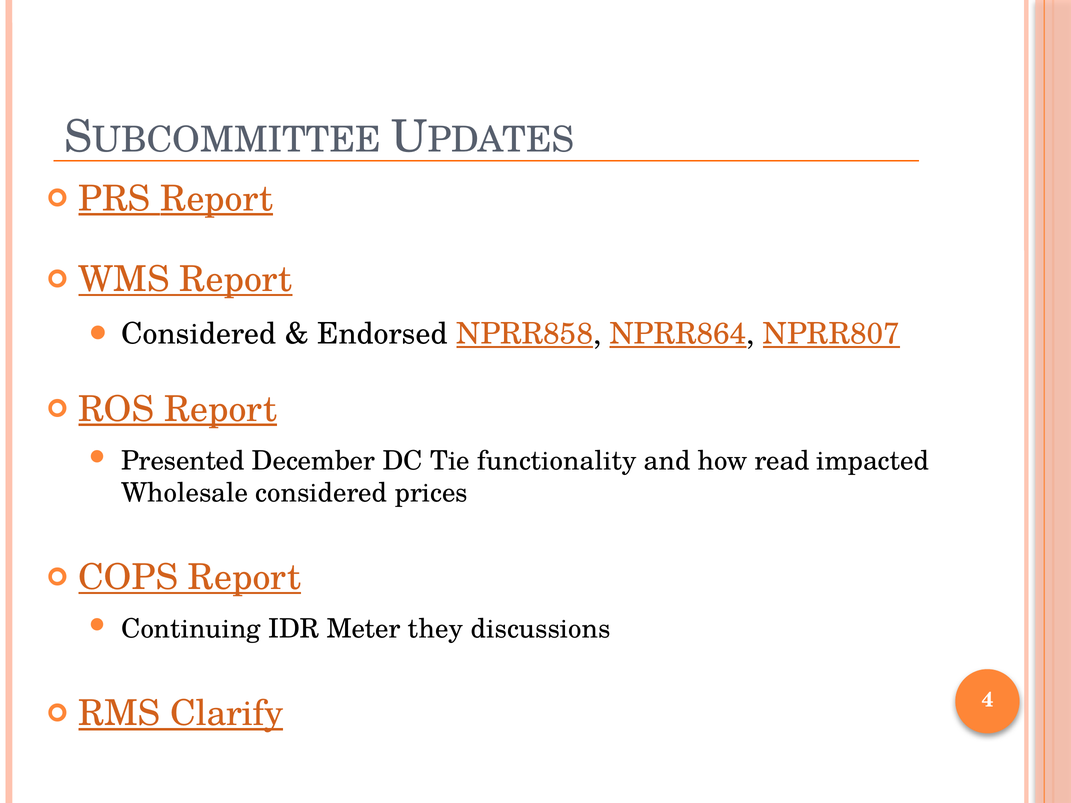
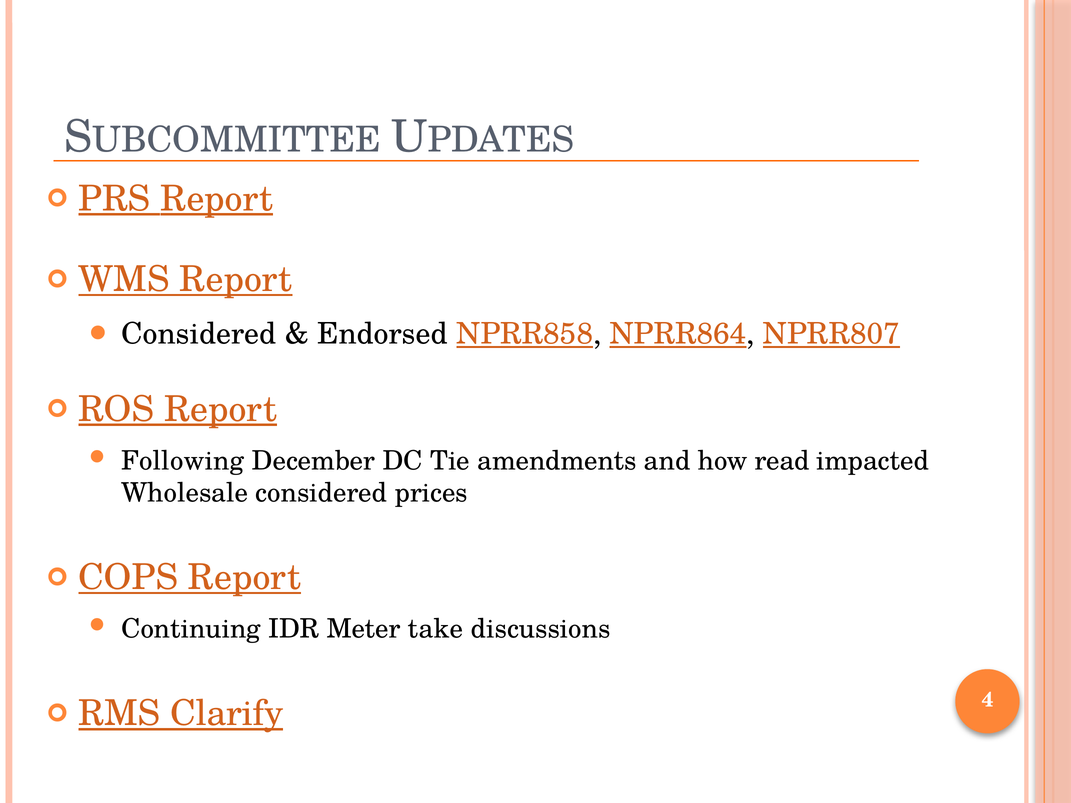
Presented: Presented -> Following (183, 461)
functionality: functionality -> amendments (557, 461)
they: they -> take (436, 629)
